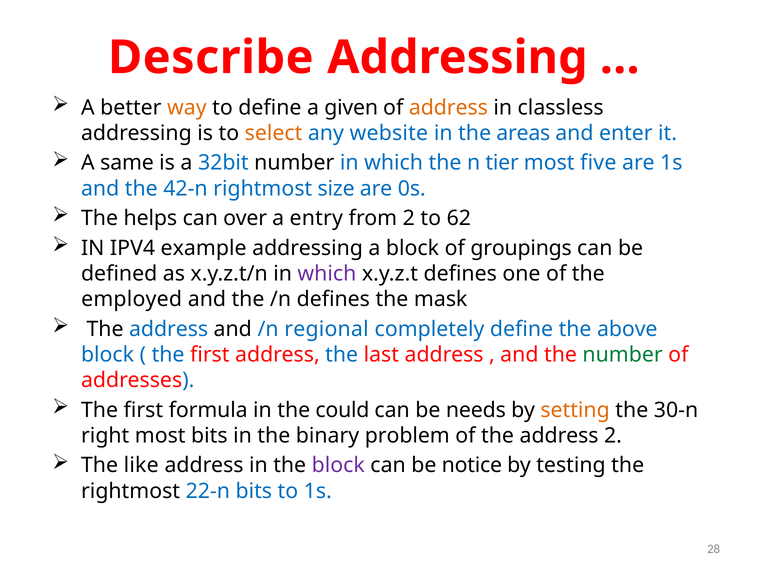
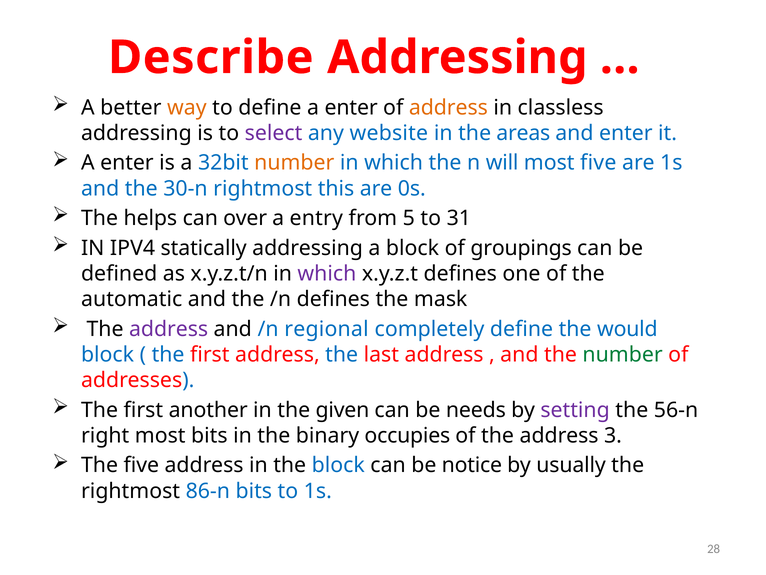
define a given: given -> enter (351, 107)
select colour: orange -> purple (274, 133)
same: same -> enter (127, 163)
number colour: black -> orange (294, 163)
tier: tier -> will (502, 163)
42-n: 42-n -> 30-n (185, 188)
size: size -> this (336, 188)
from 2: 2 -> 5 (409, 218)
62: 62 -> 31 (459, 218)
example: example -> statically (204, 248)
employed: employed -> automatic (132, 299)
address colour: blue -> purple (169, 329)
above: above -> would (627, 329)
formula: formula -> another (208, 410)
could: could -> given (342, 410)
setting colour: orange -> purple (575, 410)
30-n: 30-n -> 56-n (676, 410)
problem: problem -> occupies (407, 435)
address 2: 2 -> 3 (613, 435)
The like: like -> five (141, 465)
block colour: purple -> blue (338, 465)
testing: testing -> usually (571, 465)
22-n: 22-n -> 86-n (208, 491)
